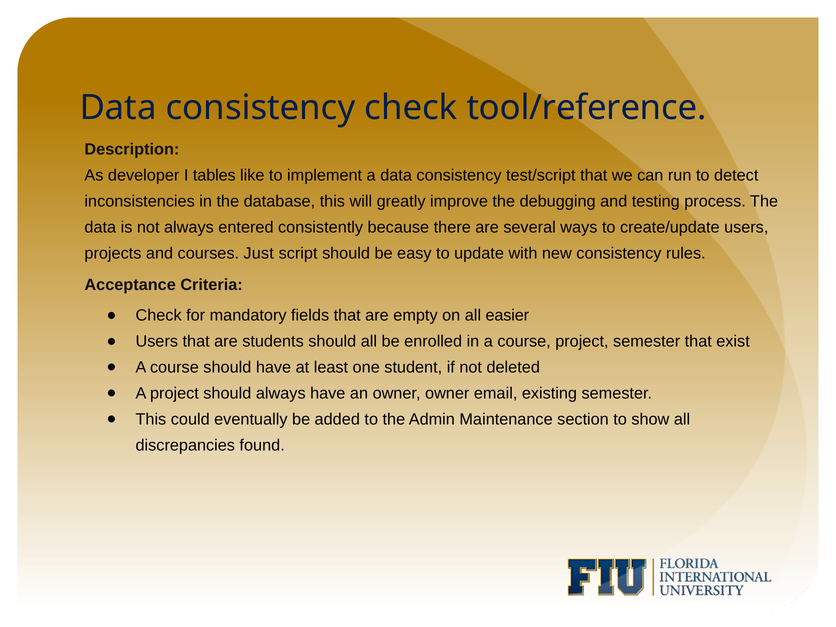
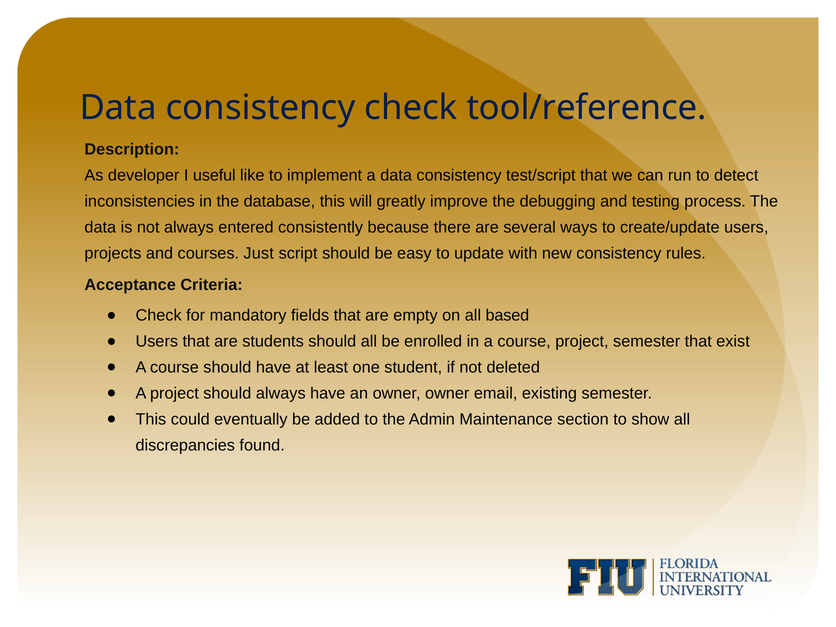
tables: tables -> useful (214, 176)
easier: easier -> based (507, 316)
